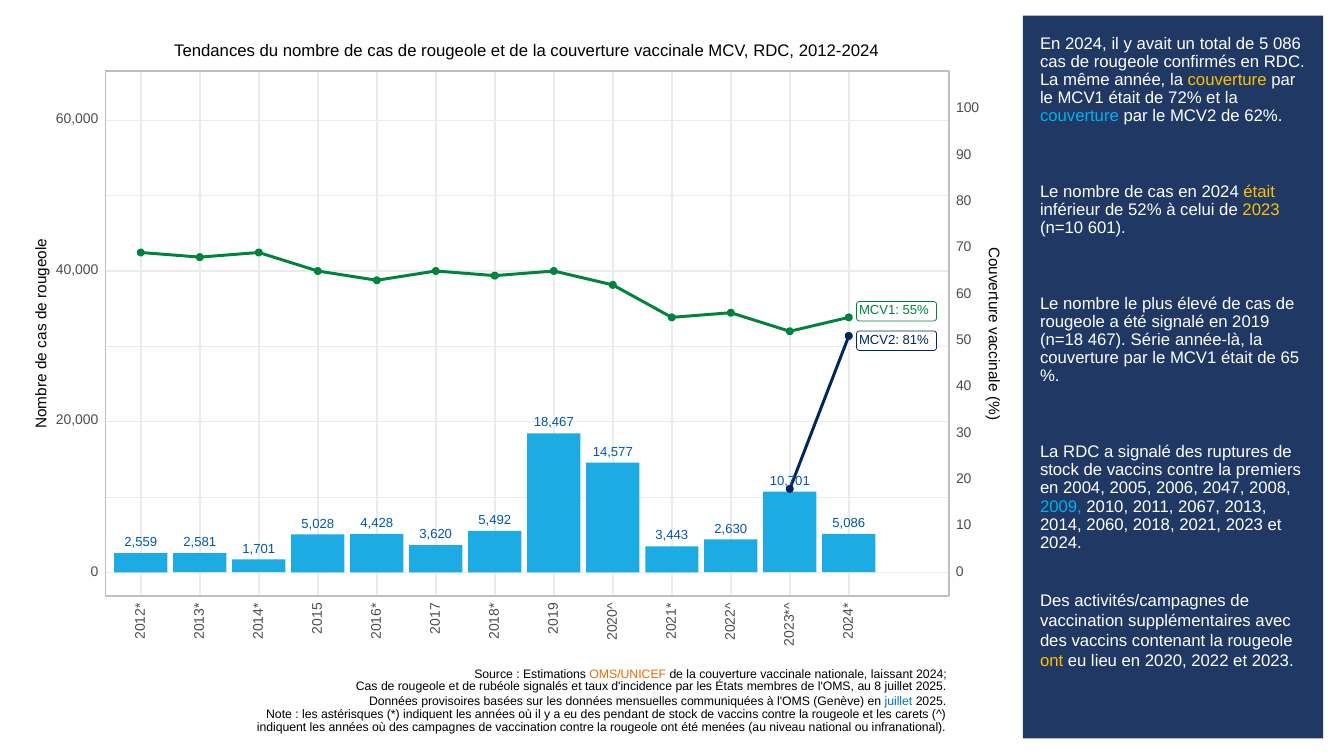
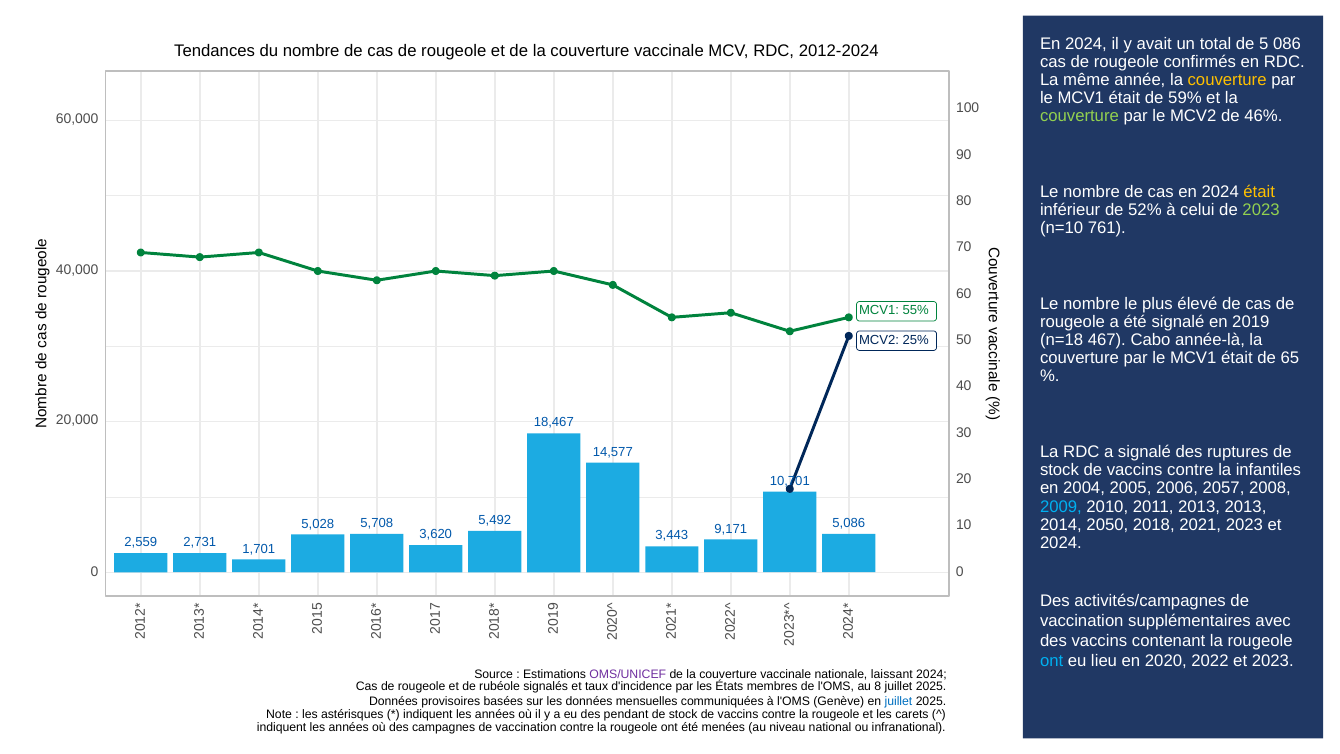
72%: 72% -> 59% (1185, 98)
couverture colour: light blue -> light green (1079, 116)
62%: 62% -> 46% (1263, 116)
2023 colour: yellow -> light green (1261, 210)
601: 601 -> 761 (1107, 228)
Série: Série -> Cabo (1151, 340)
81%: 81% -> 25% (916, 340)
premiers: premiers -> infantiles (1268, 470)
2047: 2047 -> 2057 (1223, 488)
2011 2067: 2067 -> 2013 (1199, 506)
2060: 2060 -> 2050 (1107, 524)
4,428: 4,428 -> 5,708 (377, 523)
2,630: 2,630 -> 9,171 (731, 529)
2,581: 2,581 -> 2,731 (200, 542)
ont colour: yellow -> light blue (1052, 661)
OMS/UNICEF colour: orange -> purple (628, 675)
